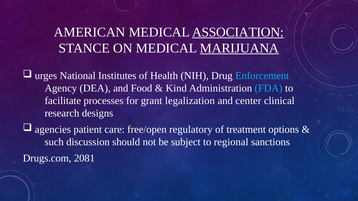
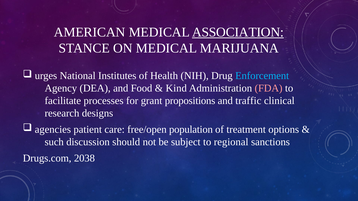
MARIJUANA underline: present -> none (239, 48)
FDA colour: light blue -> pink (269, 88)
legalization: legalization -> propositions (190, 101)
center: center -> traffic (248, 101)
regulatory: regulatory -> population (191, 130)
2081: 2081 -> 2038 (84, 158)
